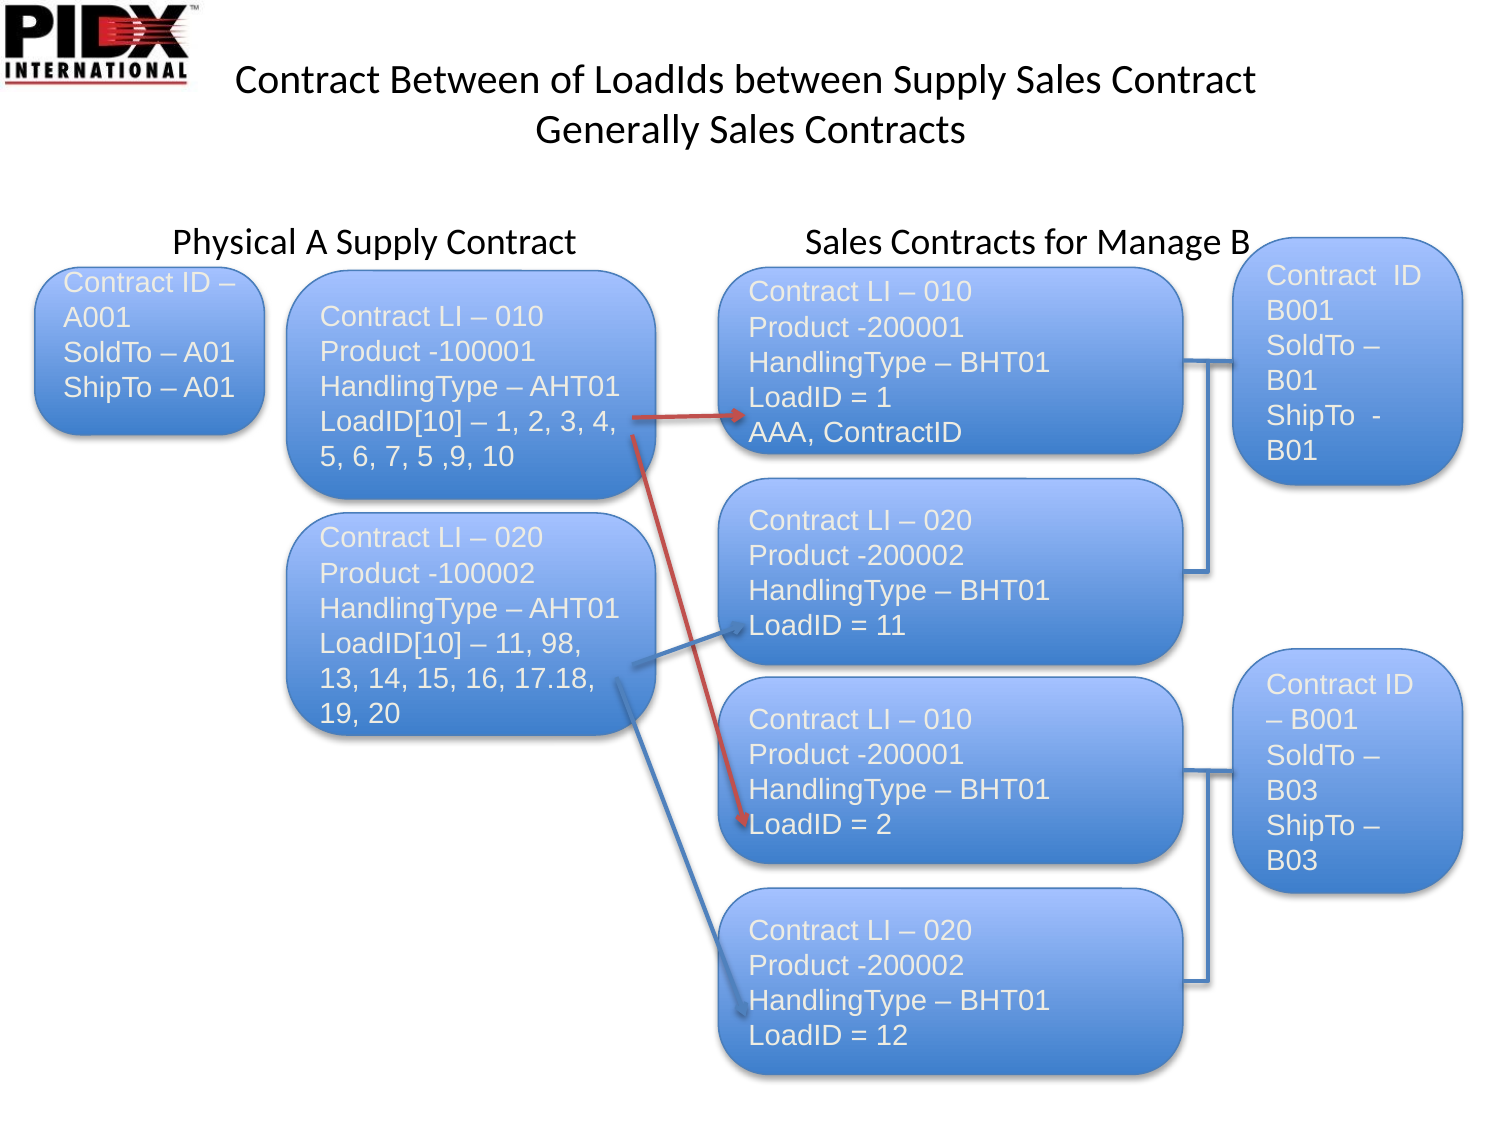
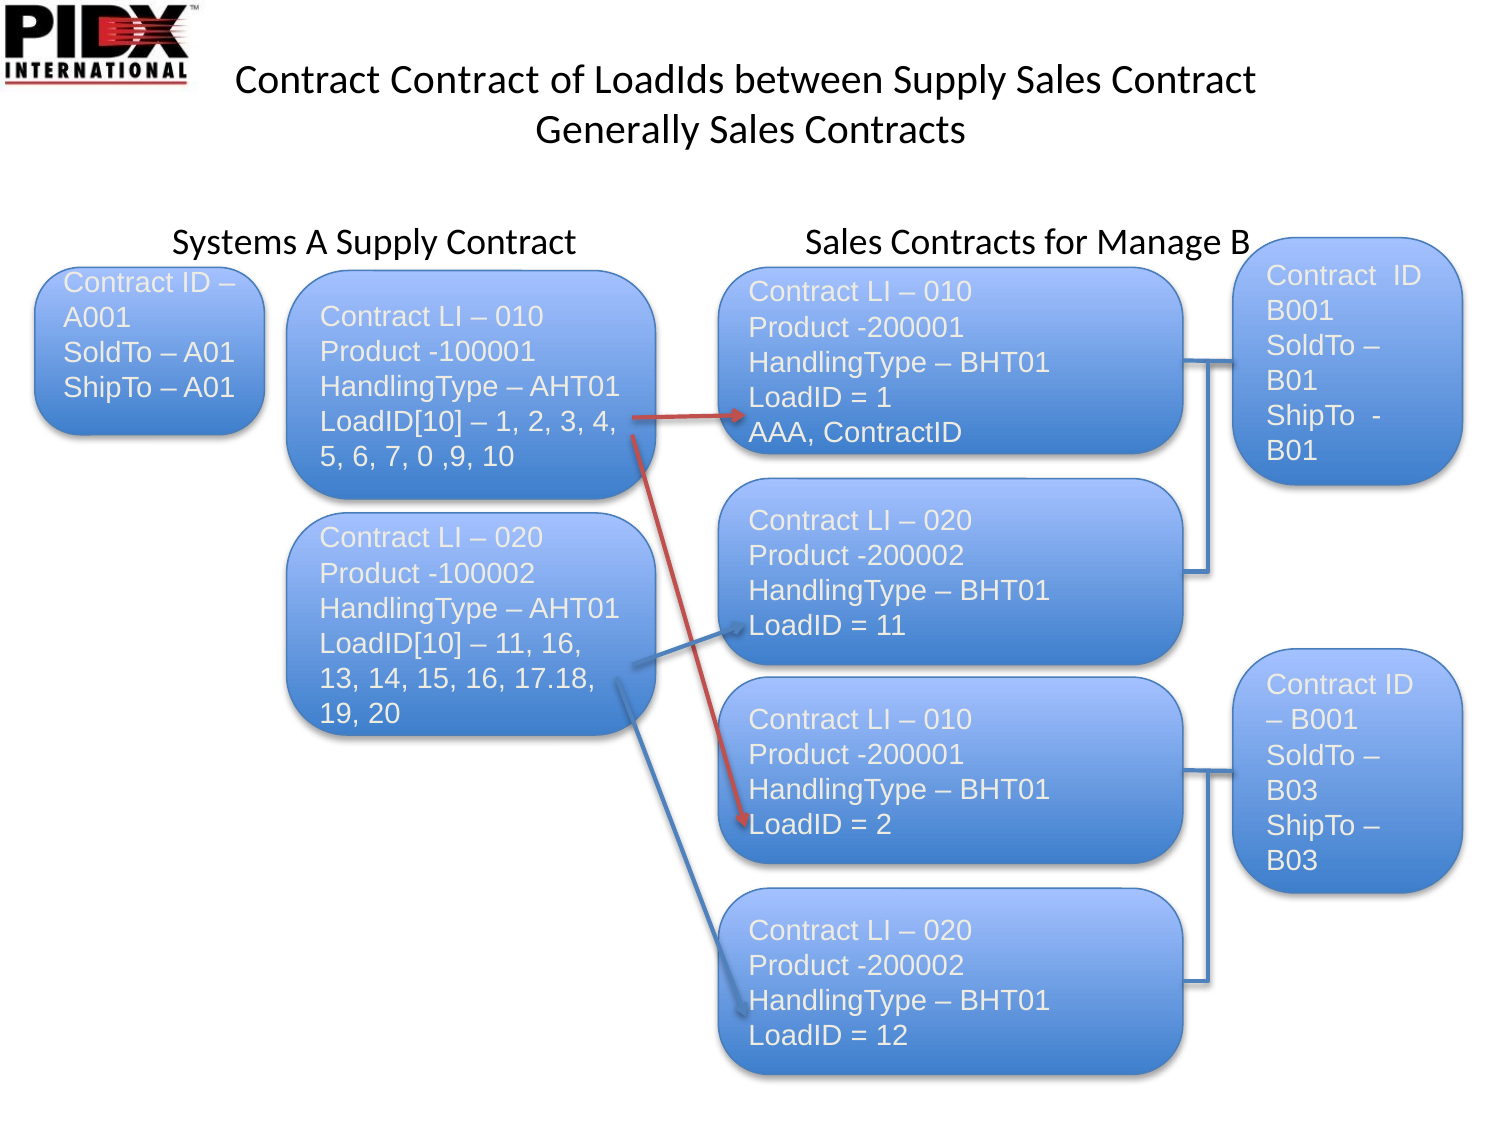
Contract Between: Between -> Contract (465, 79)
Physical: Physical -> Systems (235, 242)
7 5: 5 -> 0 (425, 457)
11 98: 98 -> 16 (562, 644)
